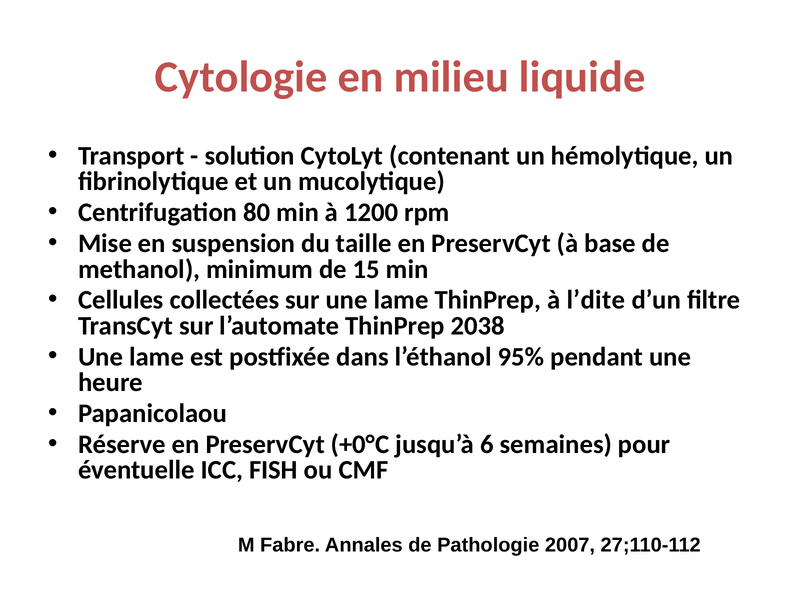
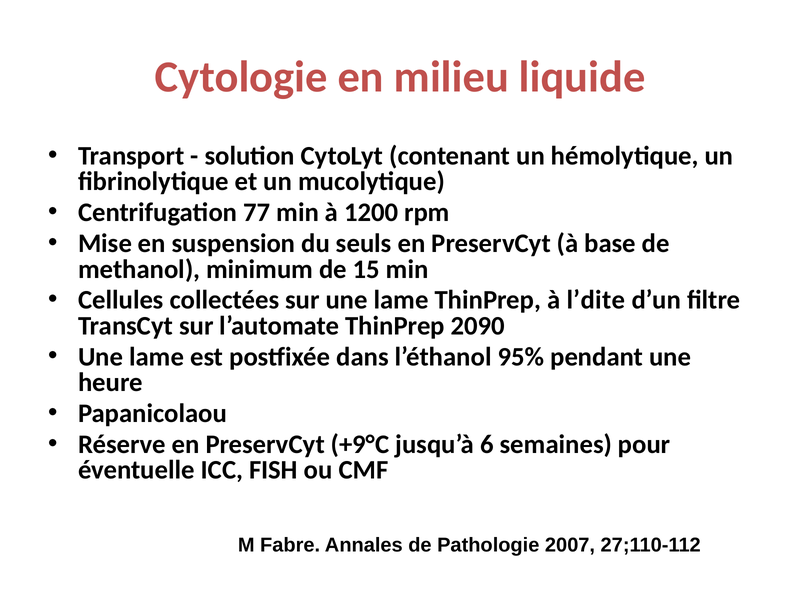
80: 80 -> 77 (257, 212)
taille: taille -> seuls (364, 243)
2038: 2038 -> 2090 (478, 326)
+0°C: +0°C -> +9°C (360, 444)
